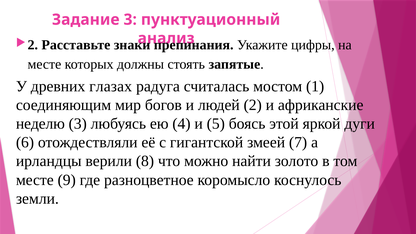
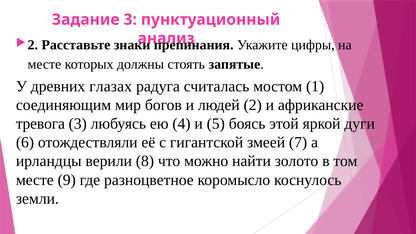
неделю: неделю -> тревога (40, 124)
